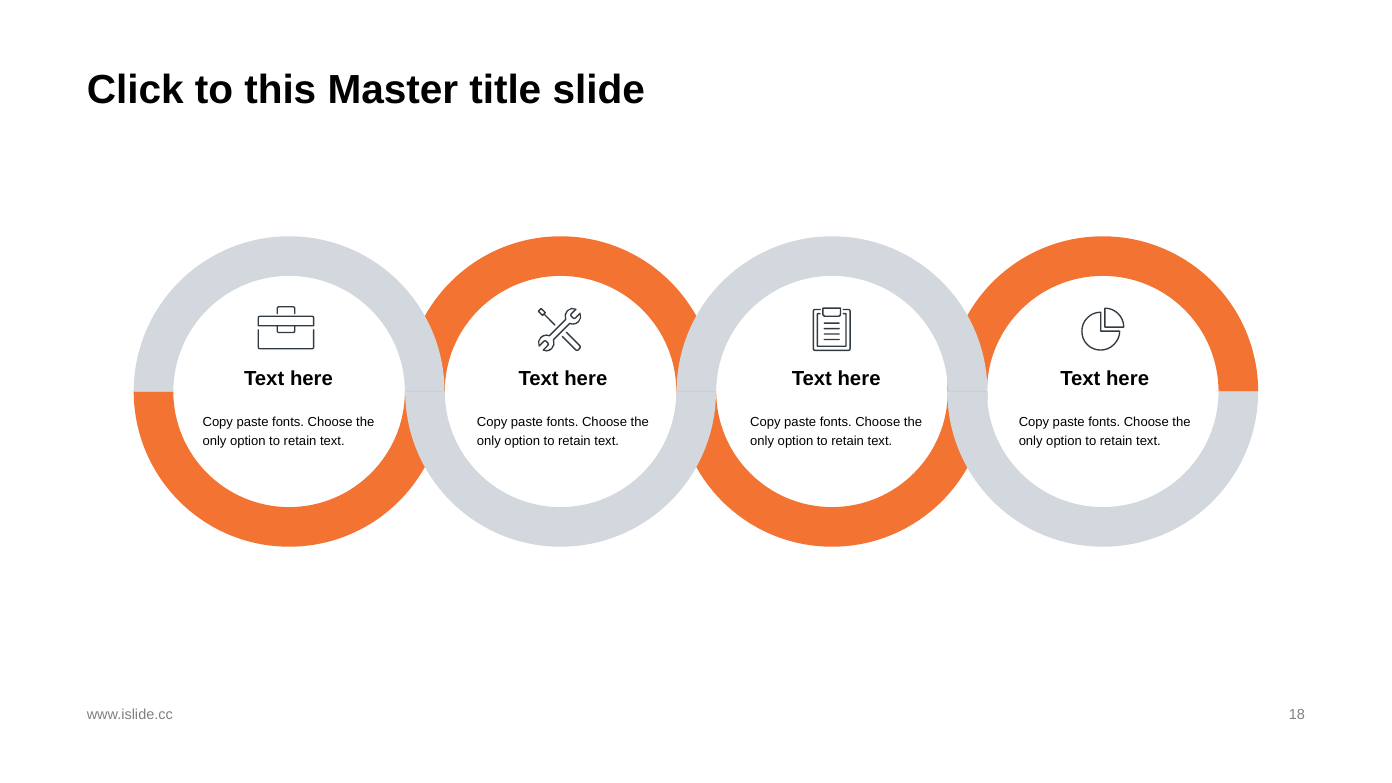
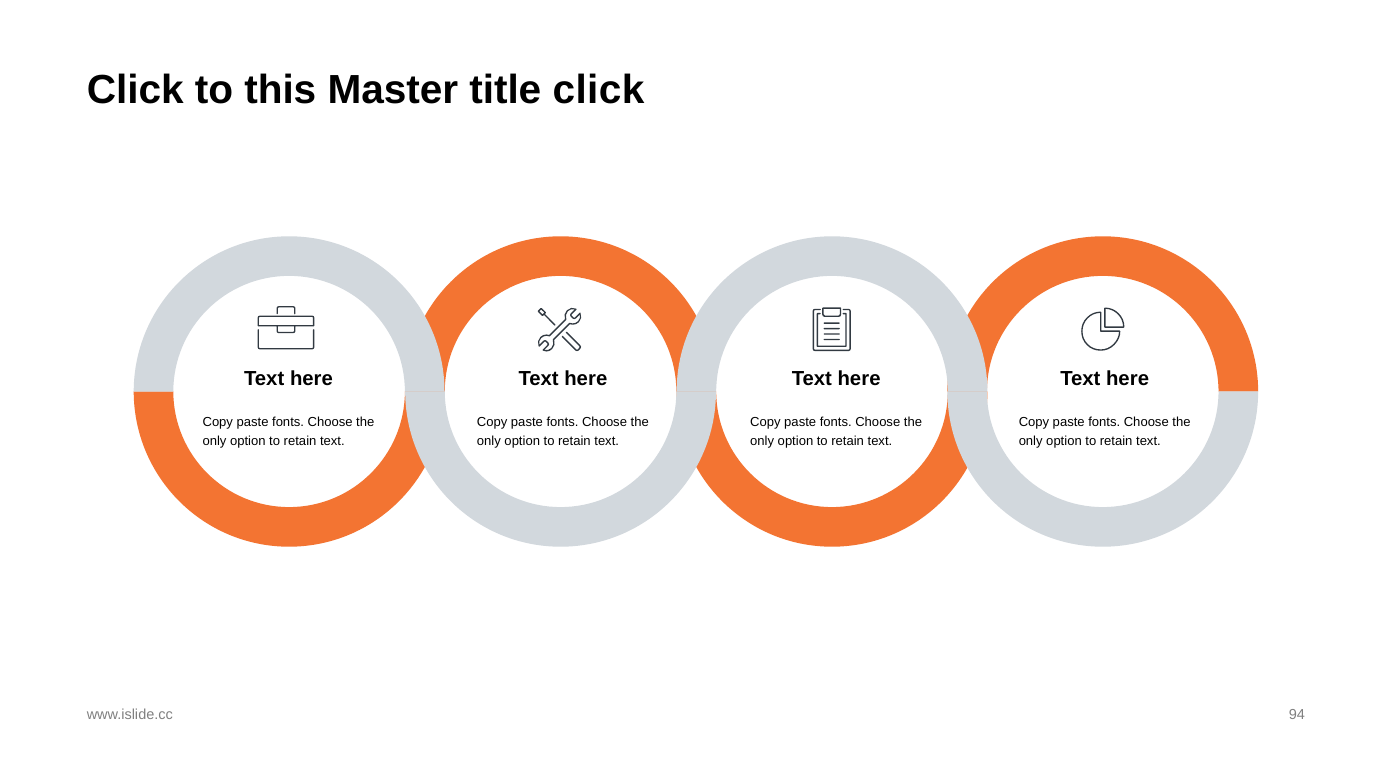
title slide: slide -> click (598, 90)
18: 18 -> 94 (1297, 715)
